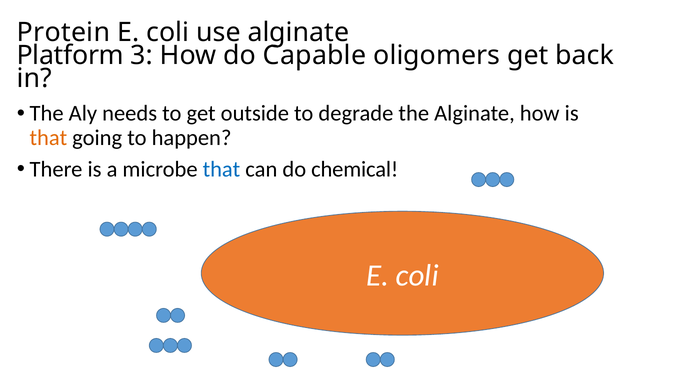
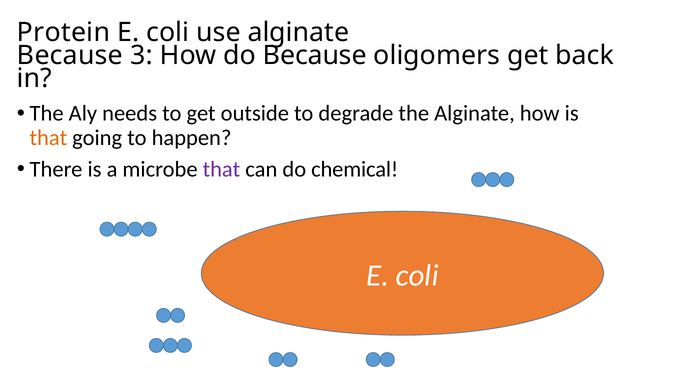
Platform: Platform -> Because (70, 56)
do Capable: Capable -> Because (315, 56)
that colour: blue -> purple (221, 169)
